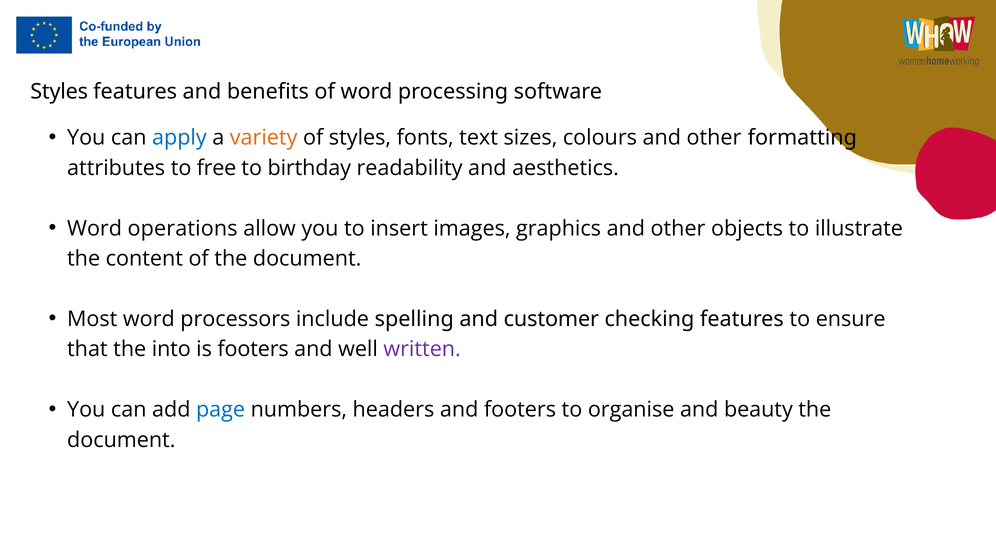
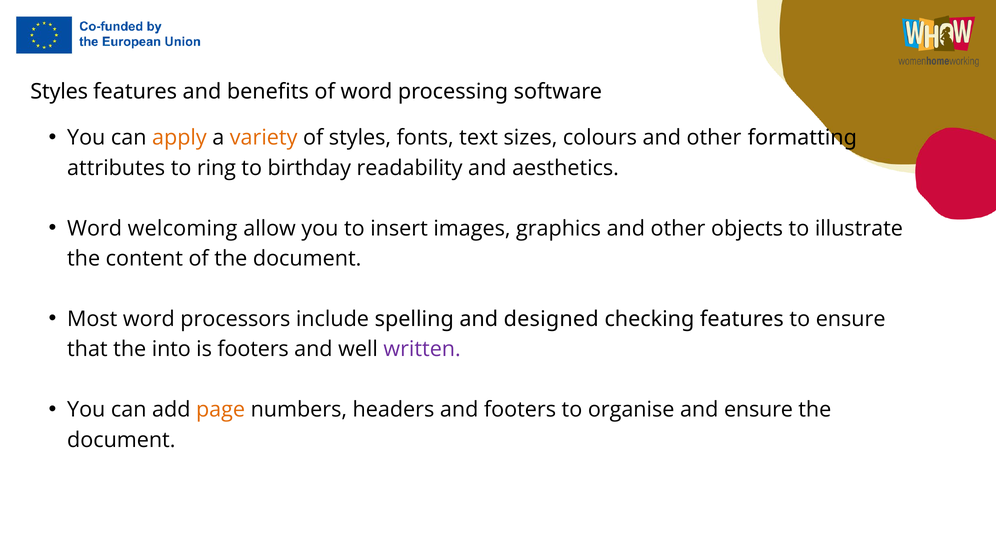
apply colour: blue -> orange (179, 138)
free: free -> ring (216, 168)
operations: operations -> welcoming (183, 228)
customer: customer -> designed (551, 319)
page colour: blue -> orange (221, 410)
and beauty: beauty -> ensure (758, 410)
